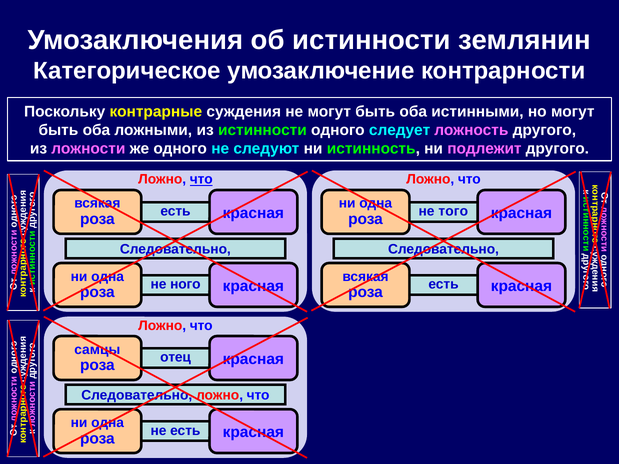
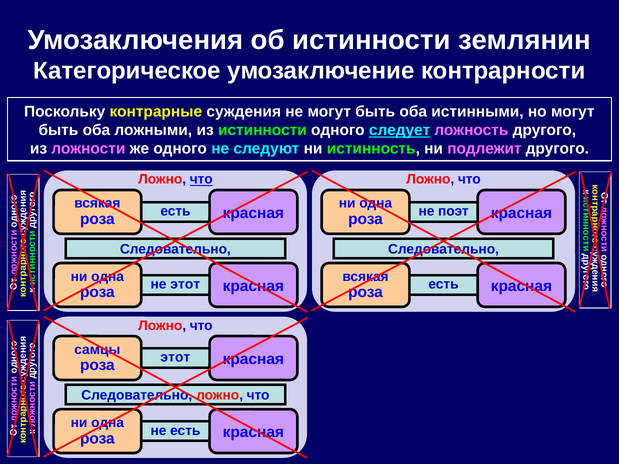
следует underline: none -> present (400, 130)
того: того -> поэт (453, 211)
не ного: ного -> этот (185, 285)
отец: отец -> этот (175, 358)
